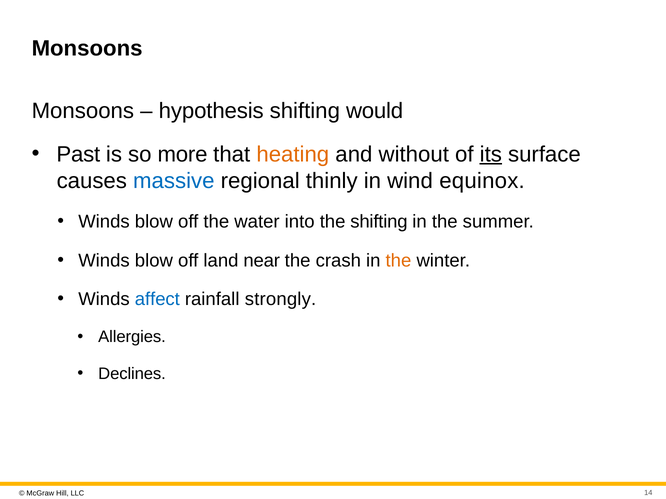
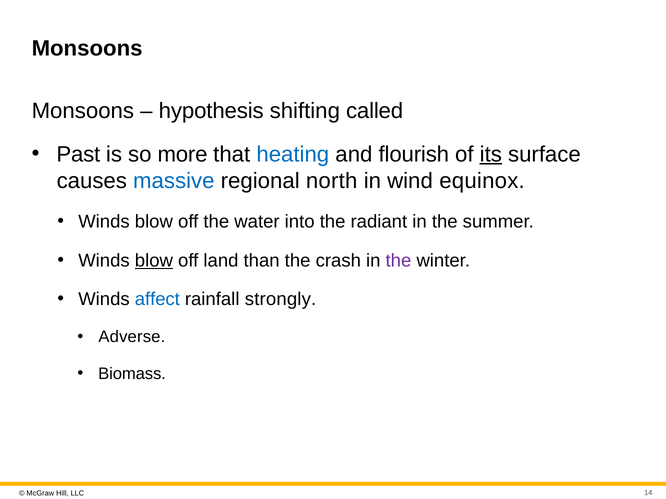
would: would -> called (375, 111)
heating colour: orange -> blue (293, 154)
without: without -> flourish (414, 154)
thinly: thinly -> north (332, 181)
the shifting: shifting -> radiant (379, 222)
blow underline: none -> present (154, 261)
near: near -> than (262, 261)
the colour: orange -> purple (398, 261)
Allergies: Allergies -> Adverse (132, 337)
Declines: Declines -> Biomass (132, 374)
